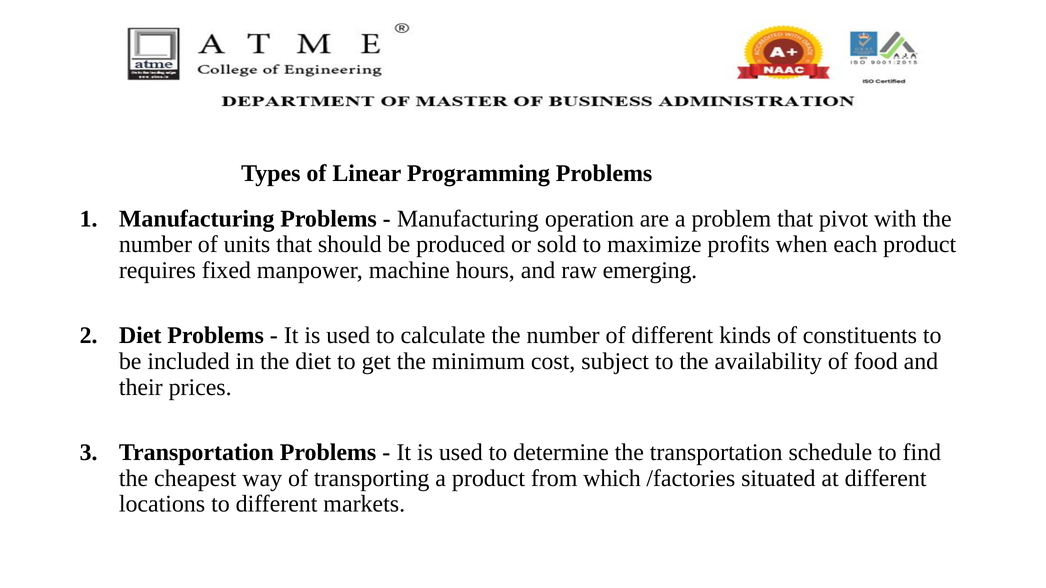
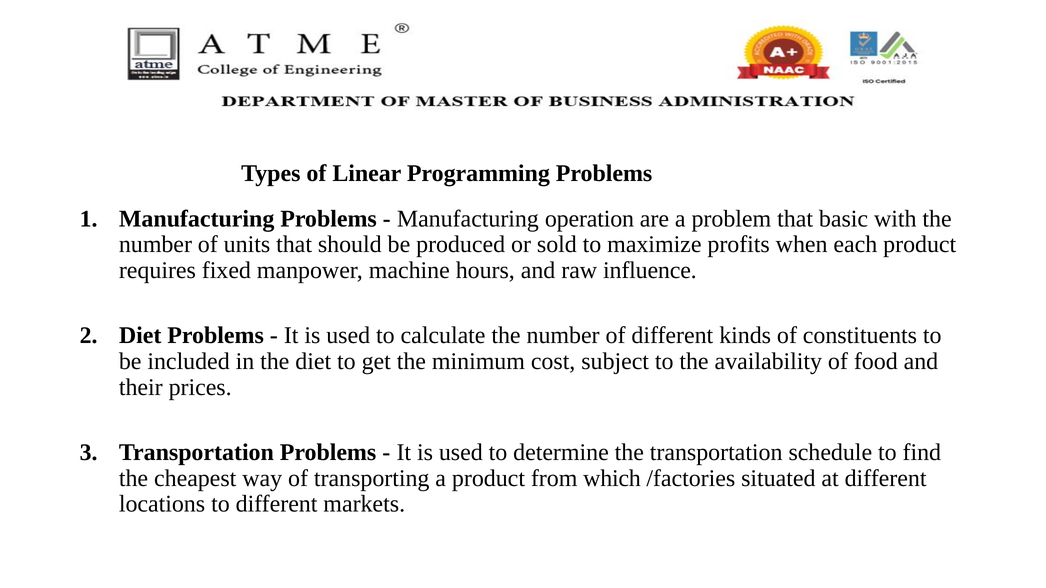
pivot: pivot -> basic (844, 219)
emerging: emerging -> influence (650, 271)
